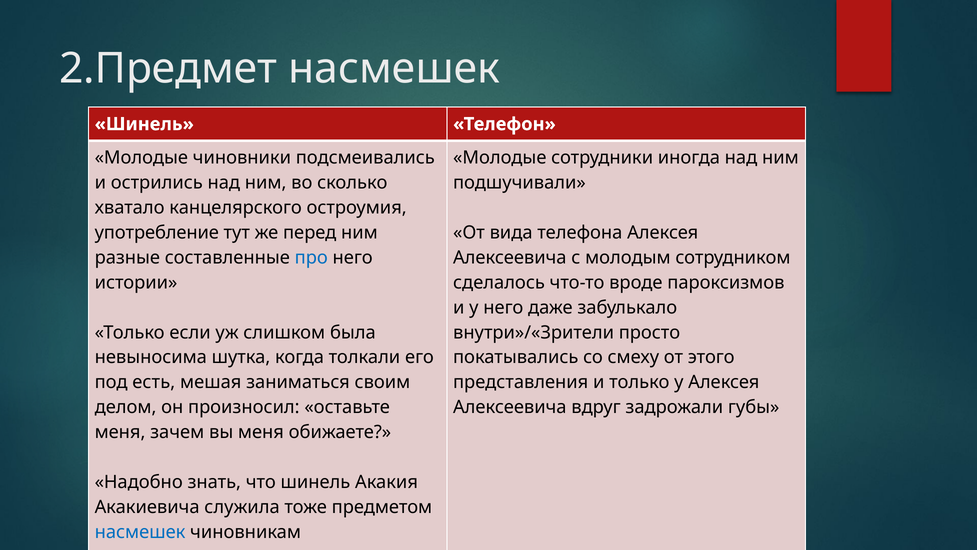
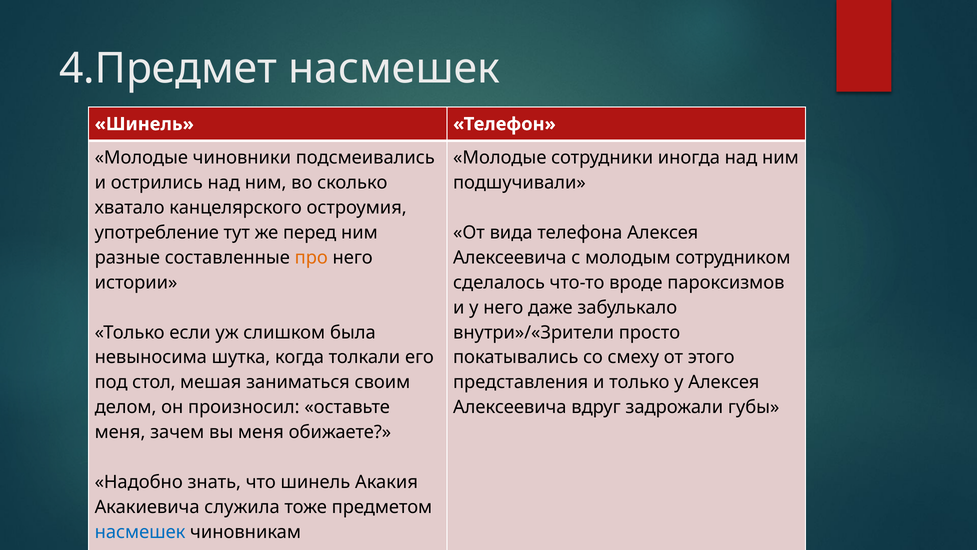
2.Предмет: 2.Предмет -> 4.Предмет (168, 69)
про colour: blue -> orange (311, 257)
есть: есть -> стол (154, 382)
